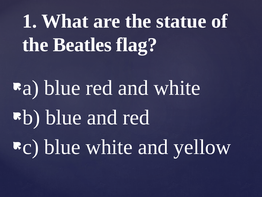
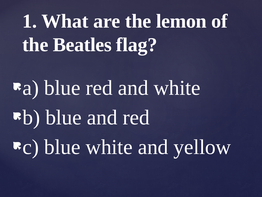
statue: statue -> lemon (181, 21)
